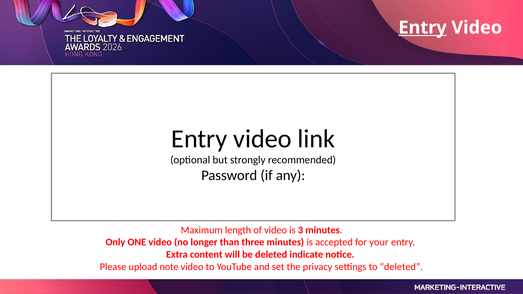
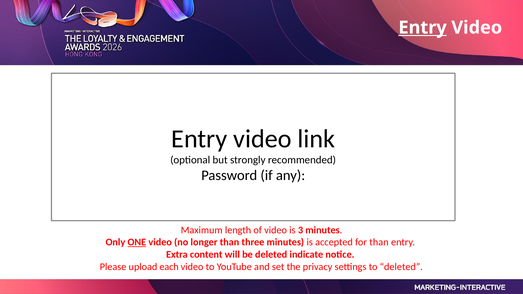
ONE underline: none -> present (137, 242)
for your: your -> than (379, 242)
note: note -> each (169, 267)
